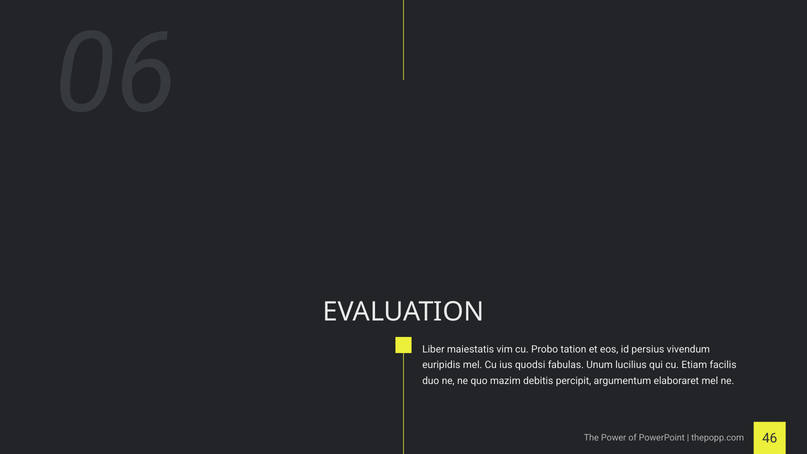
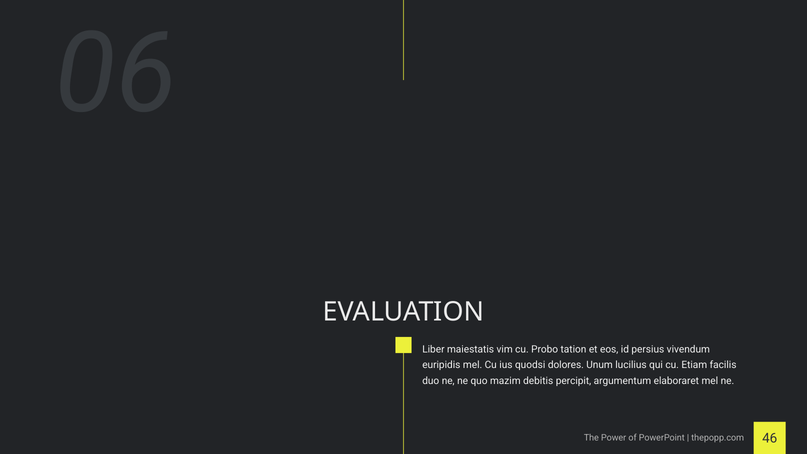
fabulas: fabulas -> dolores (566, 365)
